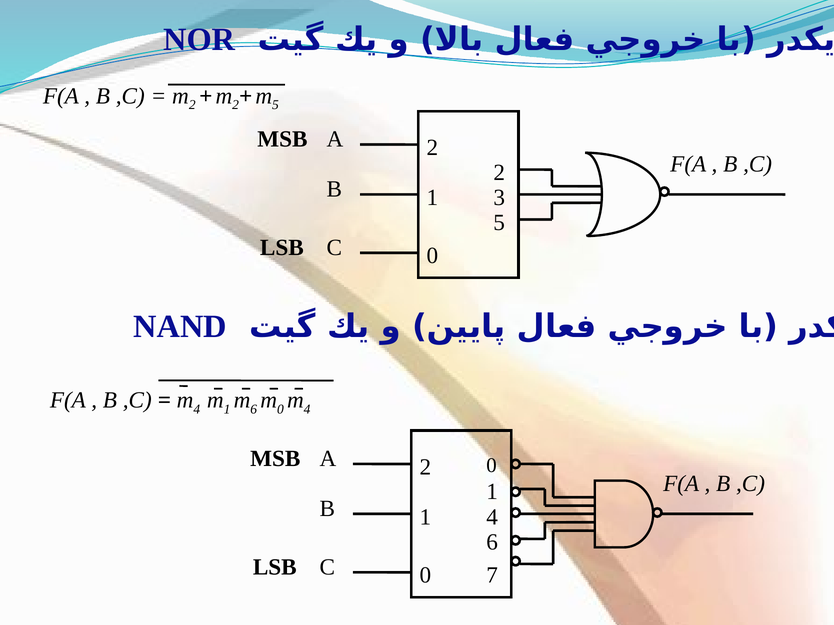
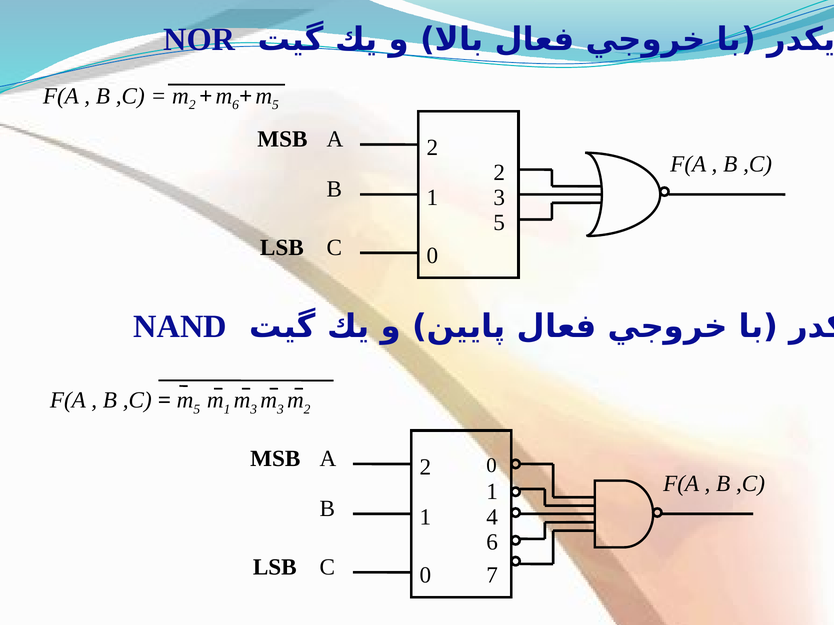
2: 2 -> 6 (236, 105)
4: 4 -> 5 (197, 409)
6: 6 -> 3 (254, 409)
0: 0 -> 3 (280, 409)
4: 4 -> 2 (307, 409)
